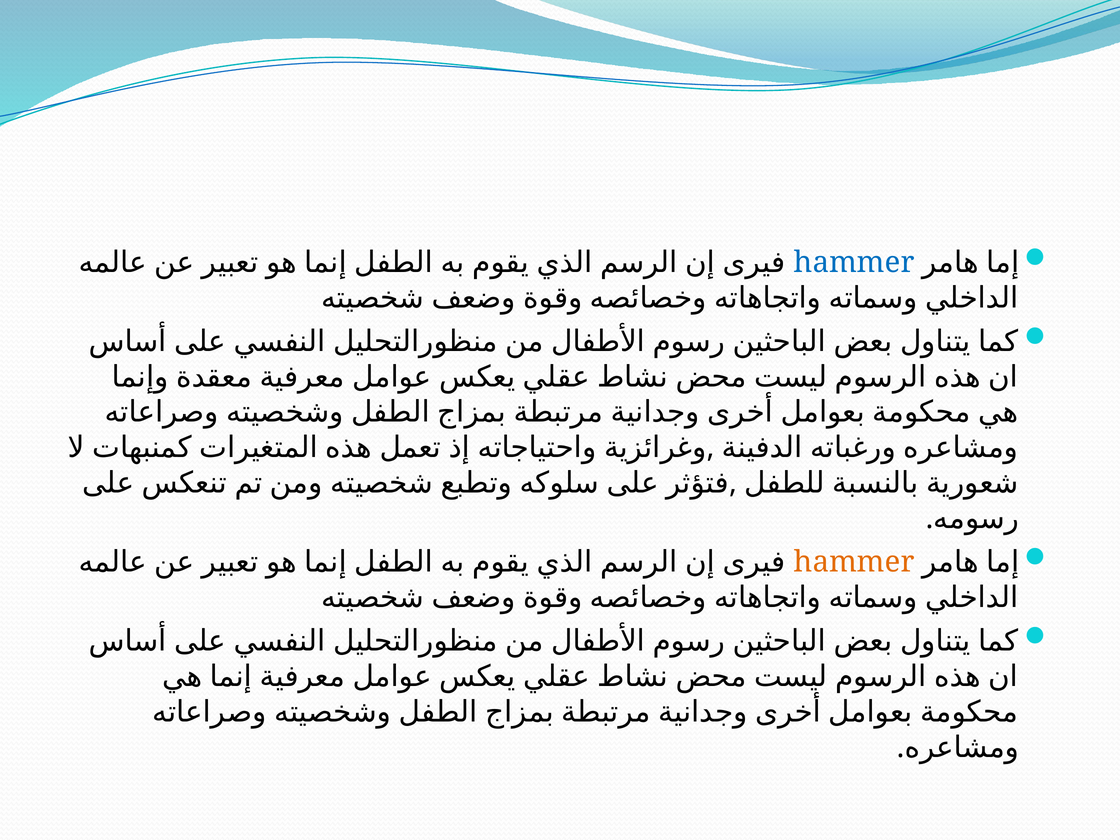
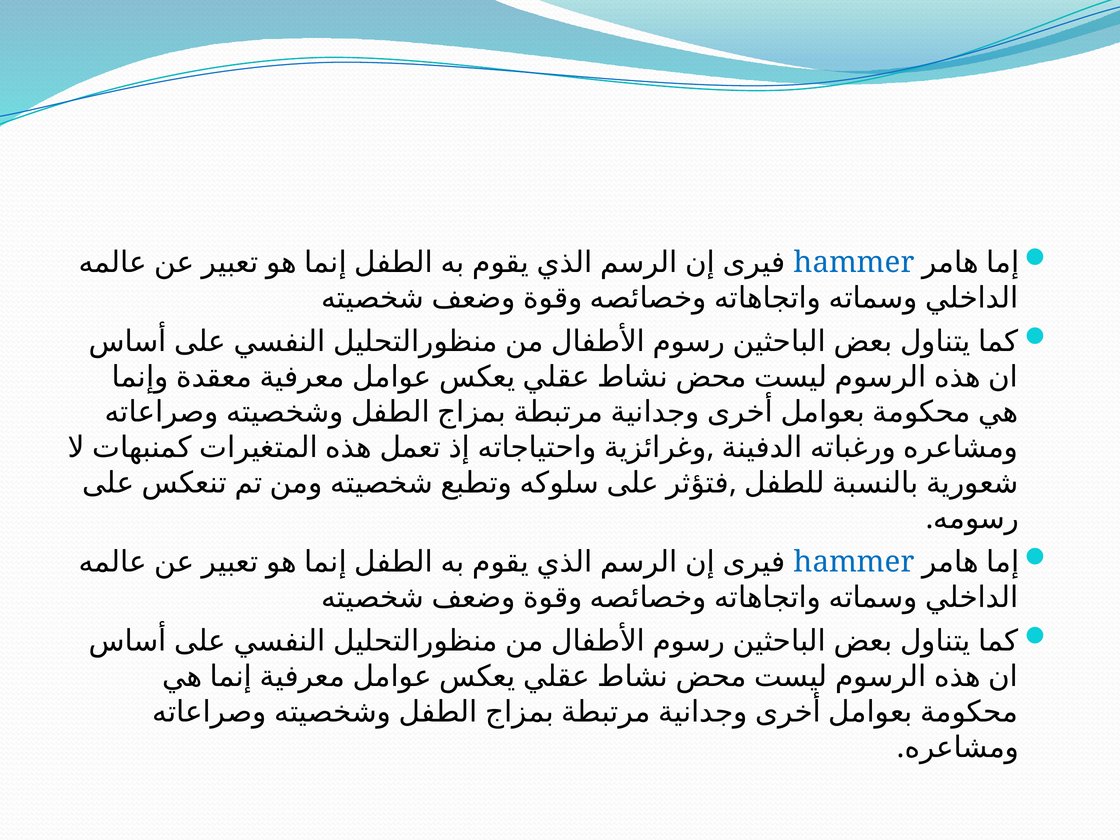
hammer colour: orange -> blue (854, 562)
